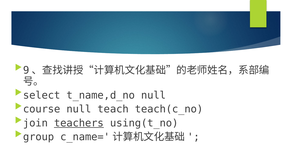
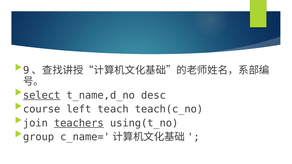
select underline: none -> present (42, 95)
t_name,d_no null: null -> desc (154, 95)
course null: null -> left (79, 109)
